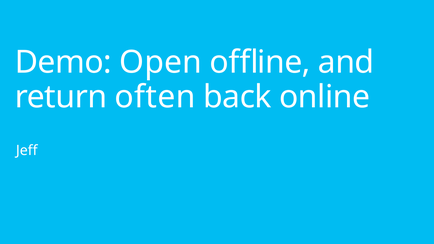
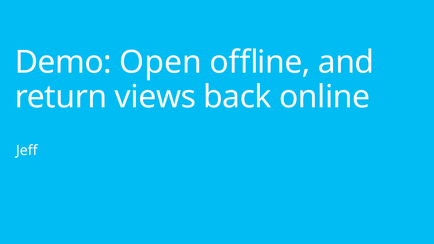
often: often -> views (155, 97)
